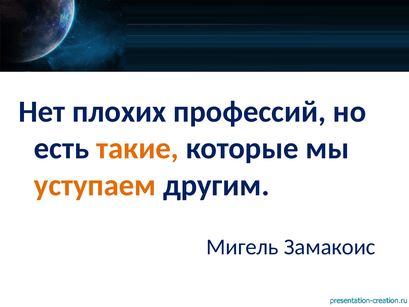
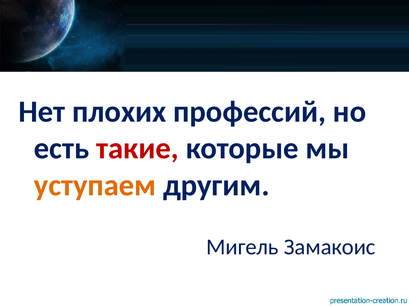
такие colour: orange -> red (137, 148)
